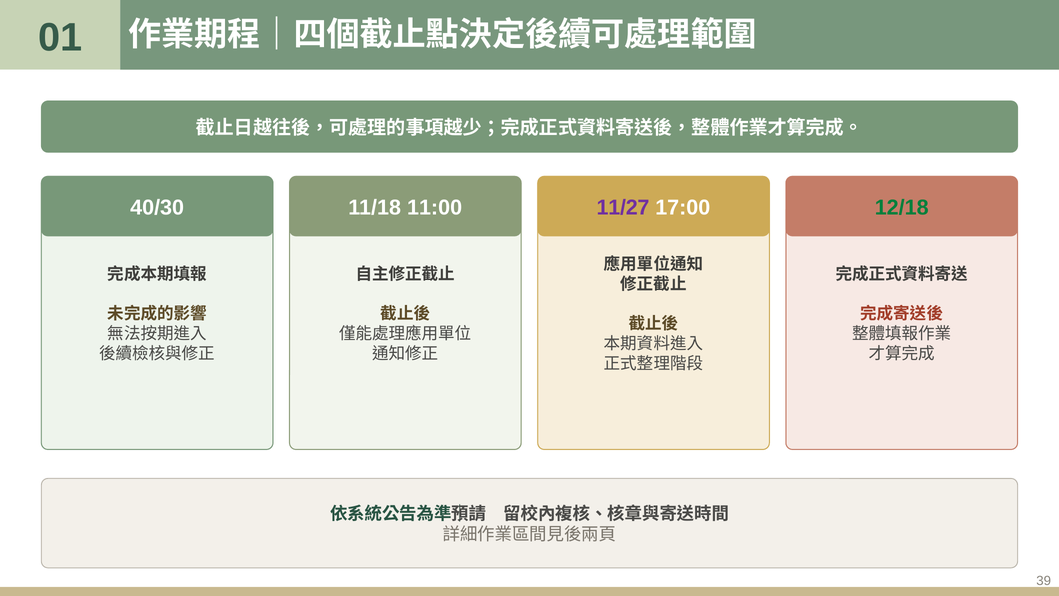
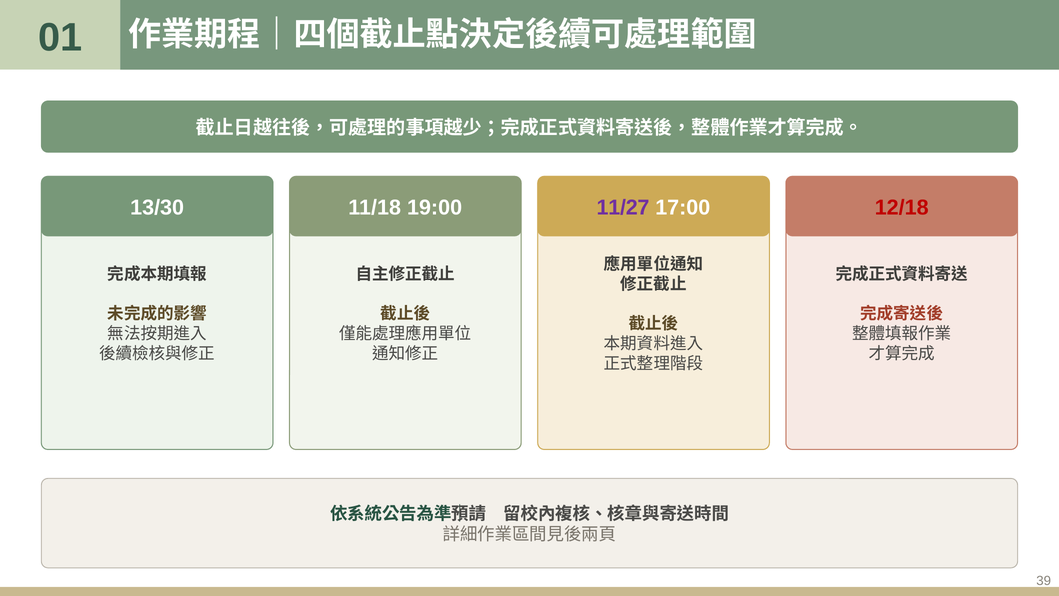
40/30: 40/30 -> 13/30 (157, 208)
11:00: 11:00 -> 19:00 (435, 208)
12/18 colour: green -> red (902, 208)
